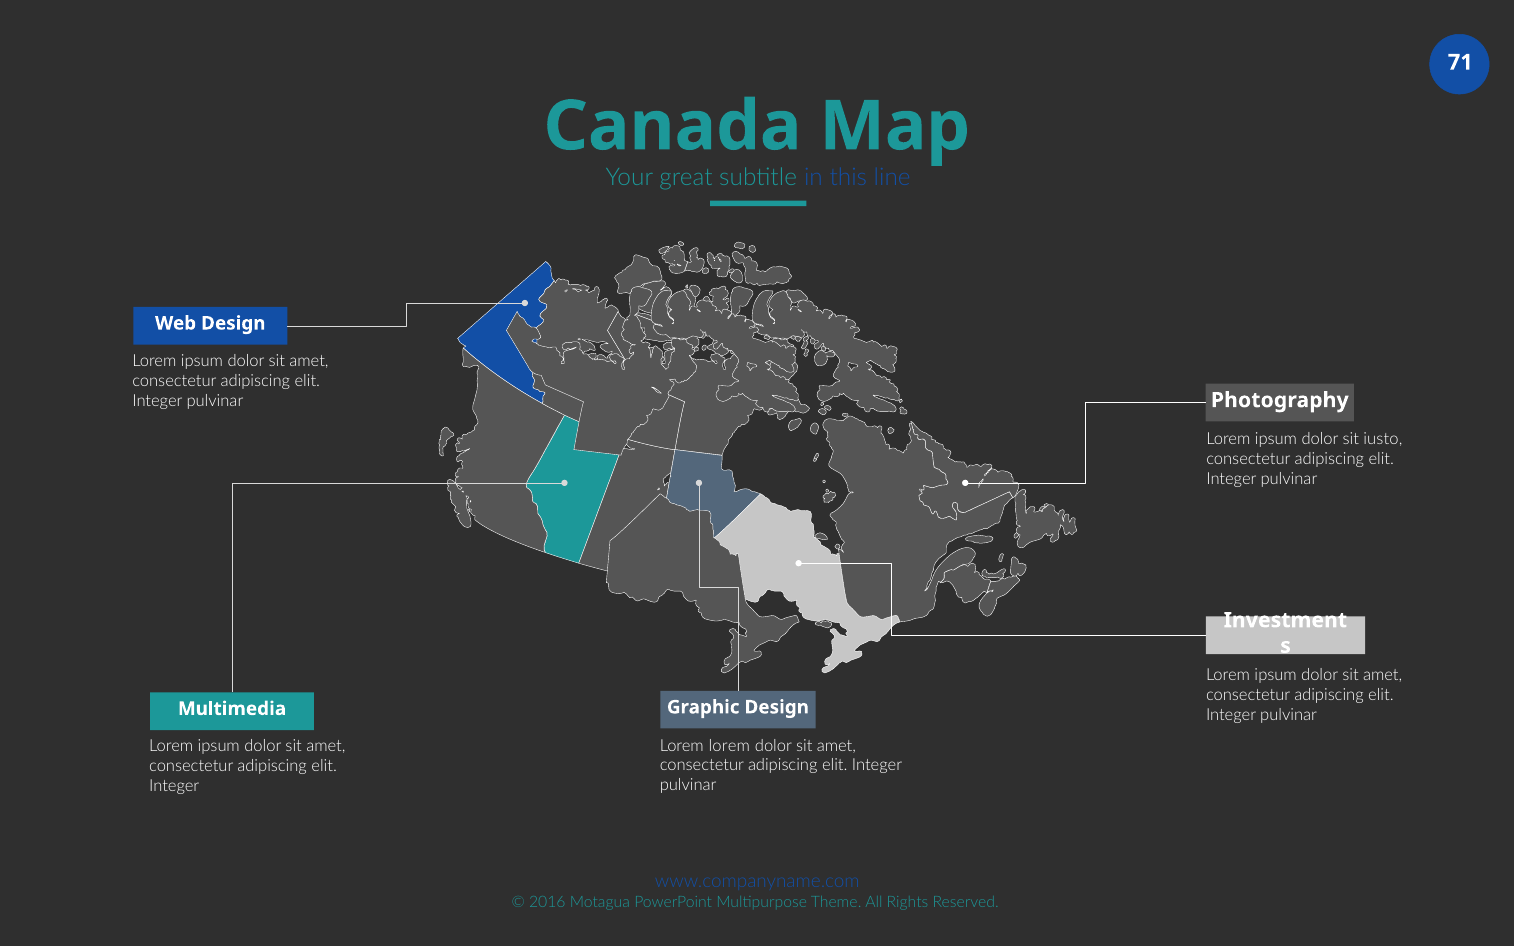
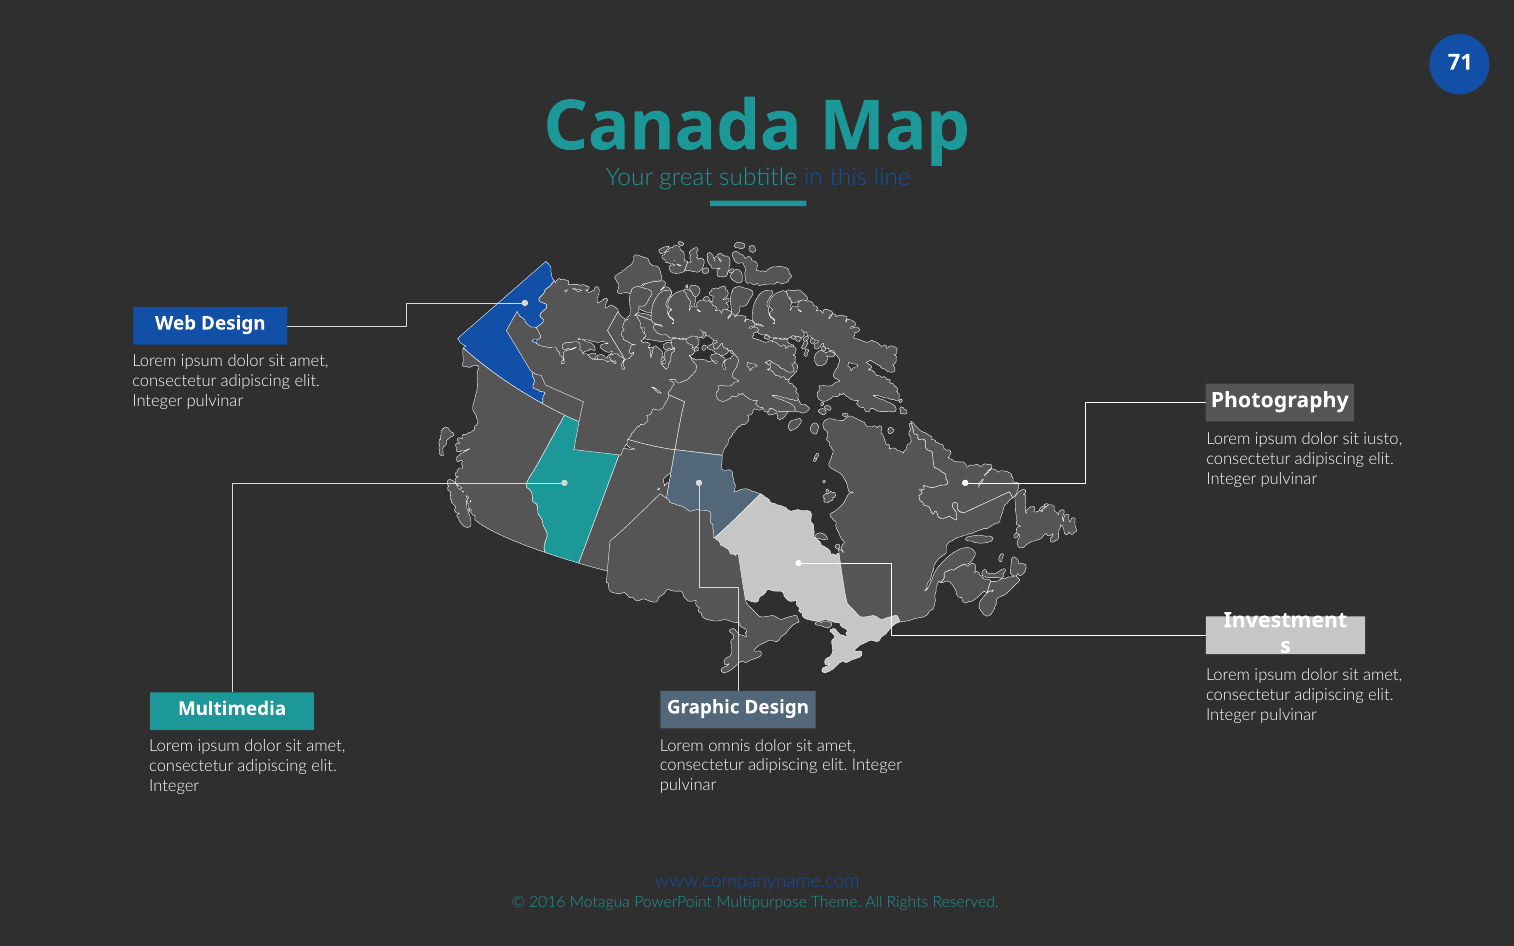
Lorem lorem: lorem -> omnis (729, 746)
